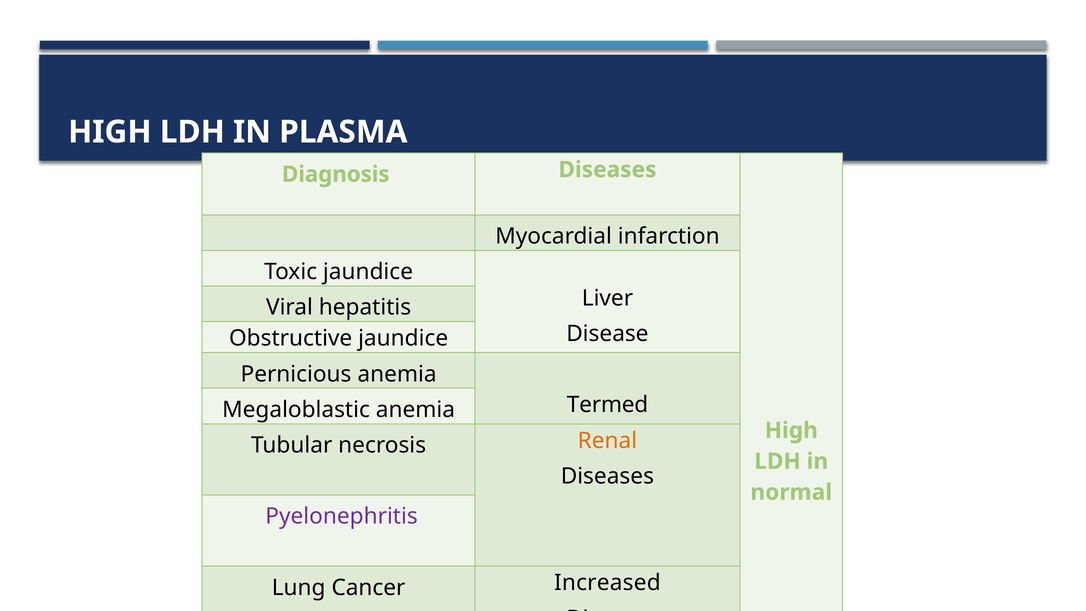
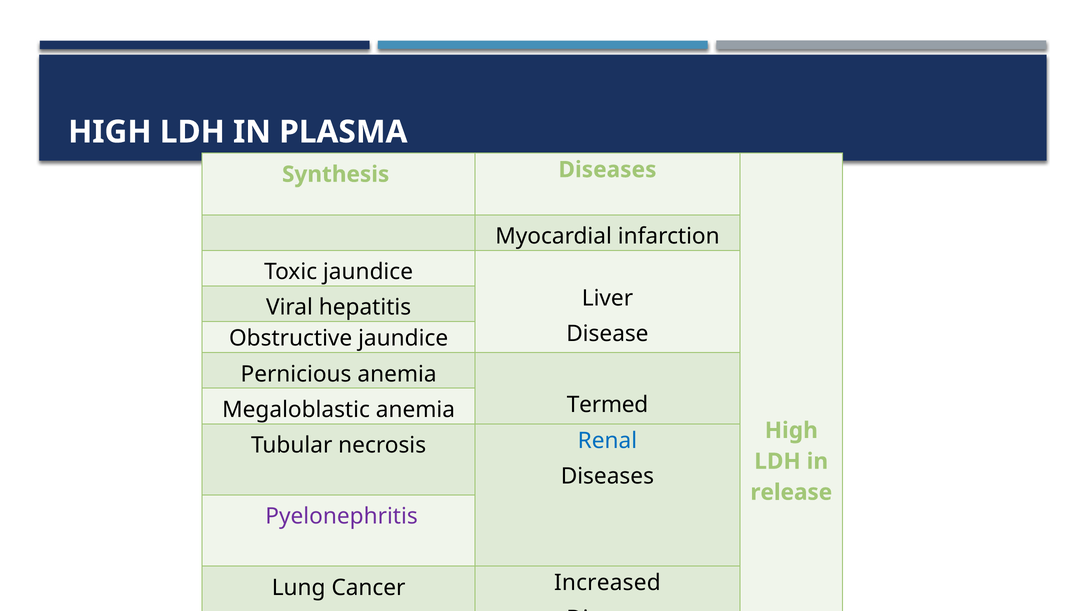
Diagnosis: Diagnosis -> Synthesis (336, 174)
Renal colour: orange -> blue (607, 441)
normal: normal -> release (791, 492)
